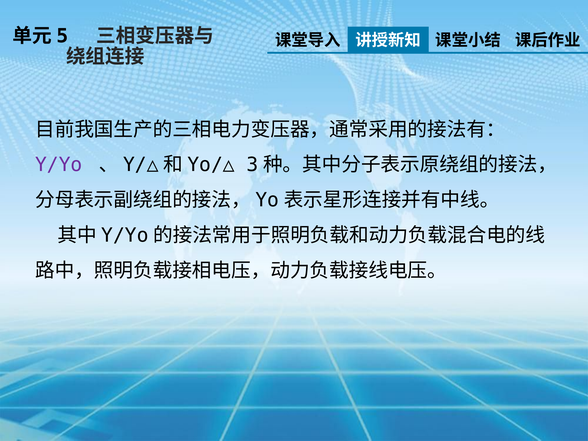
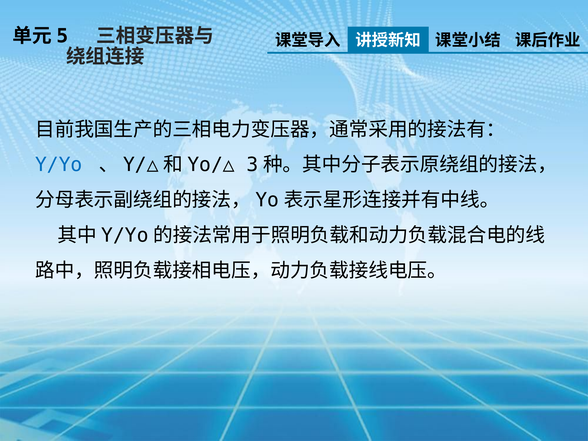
Y/Yo colour: purple -> blue (59, 165)
